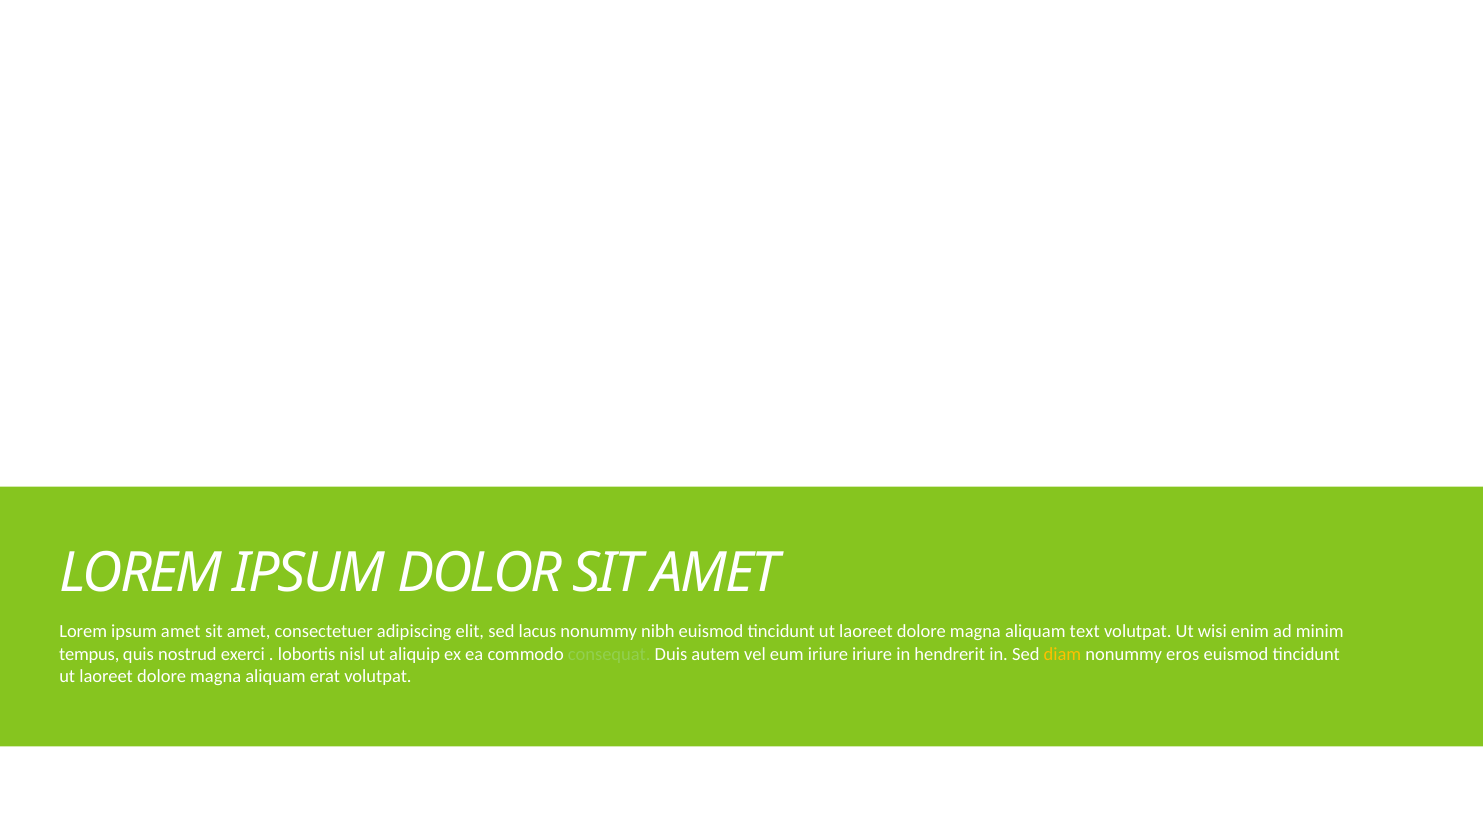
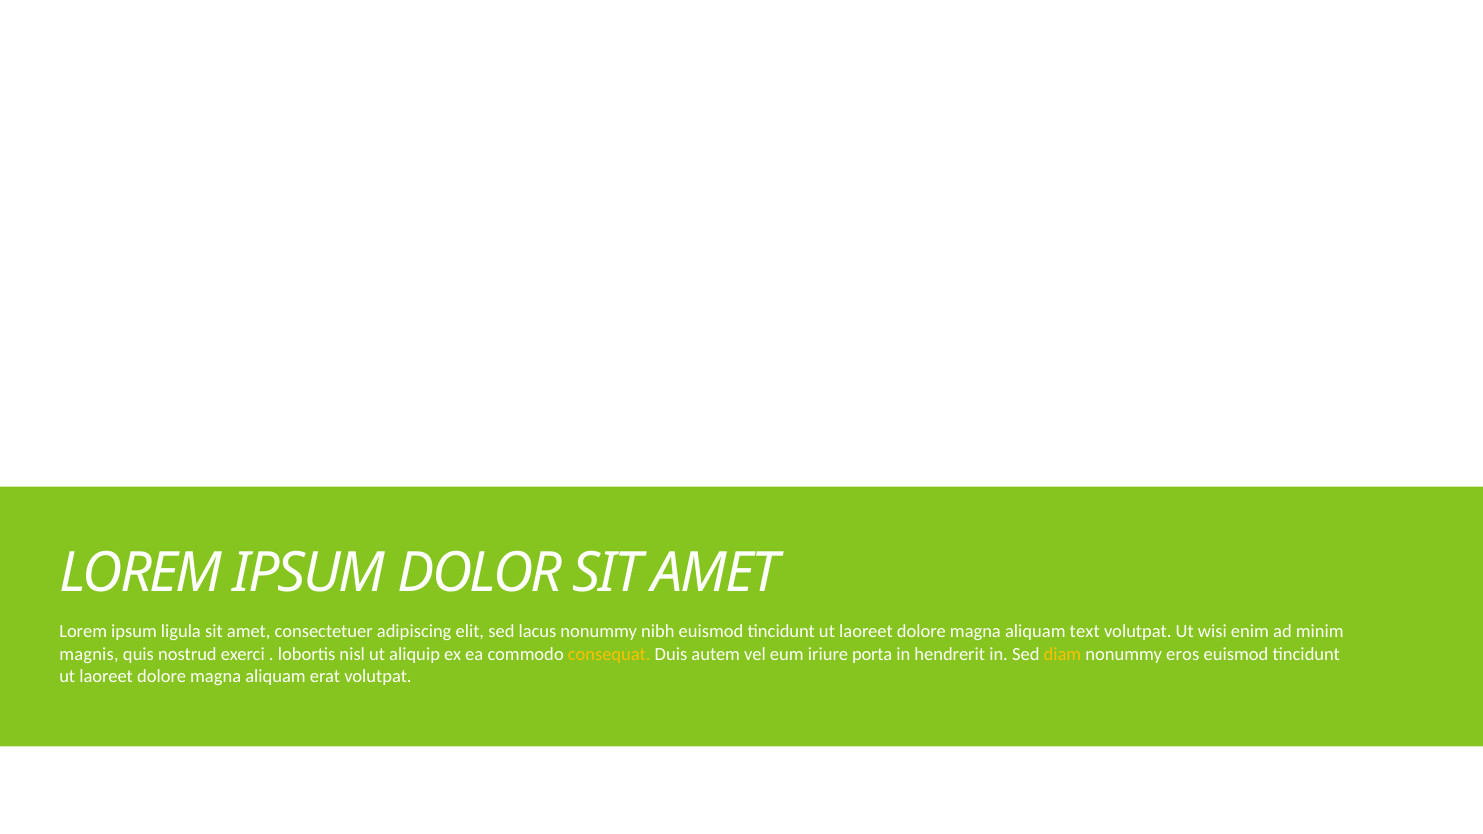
ipsum amet: amet -> ligula (181, 632)
tempus: tempus -> magnis (89, 654)
consequat colour: light green -> yellow (609, 654)
iriure iriure: iriure -> porta (872, 654)
